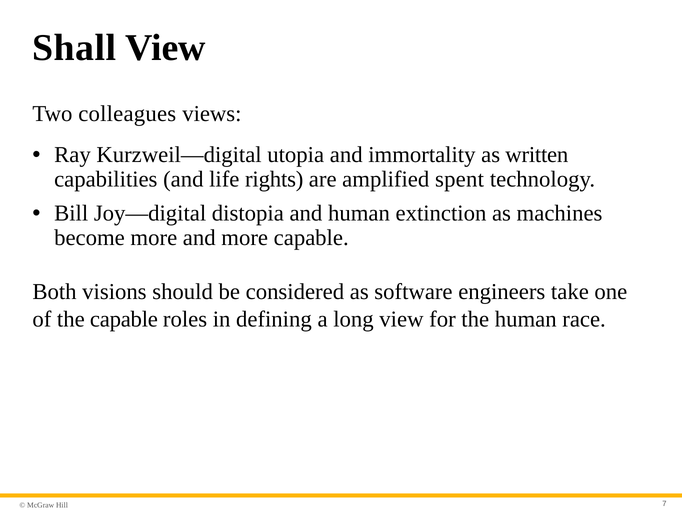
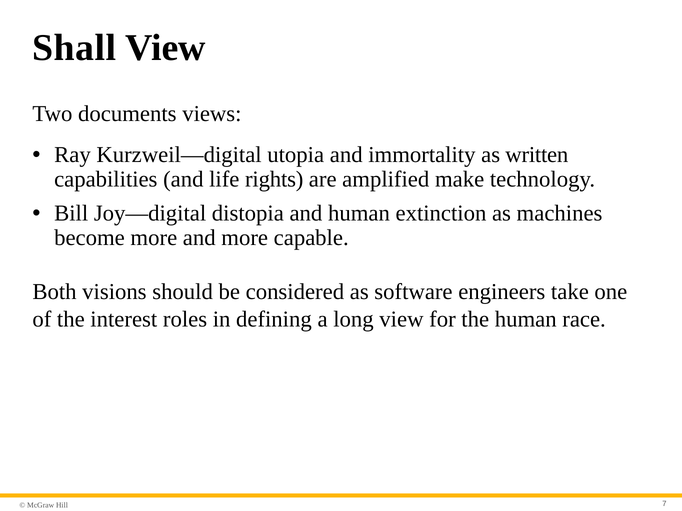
colleagues: colleagues -> documents (127, 114)
spent: spent -> make (460, 180)
the capable: capable -> interest (124, 319)
